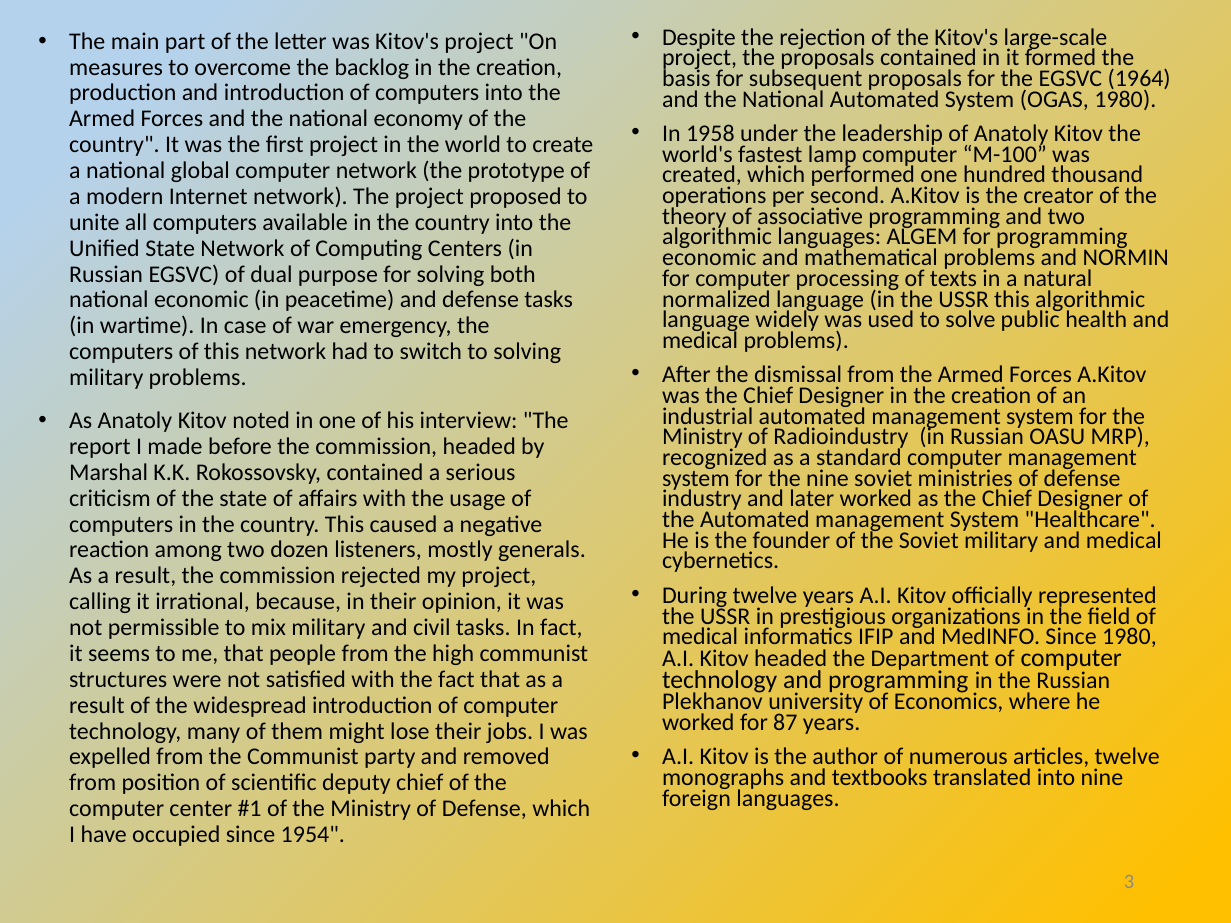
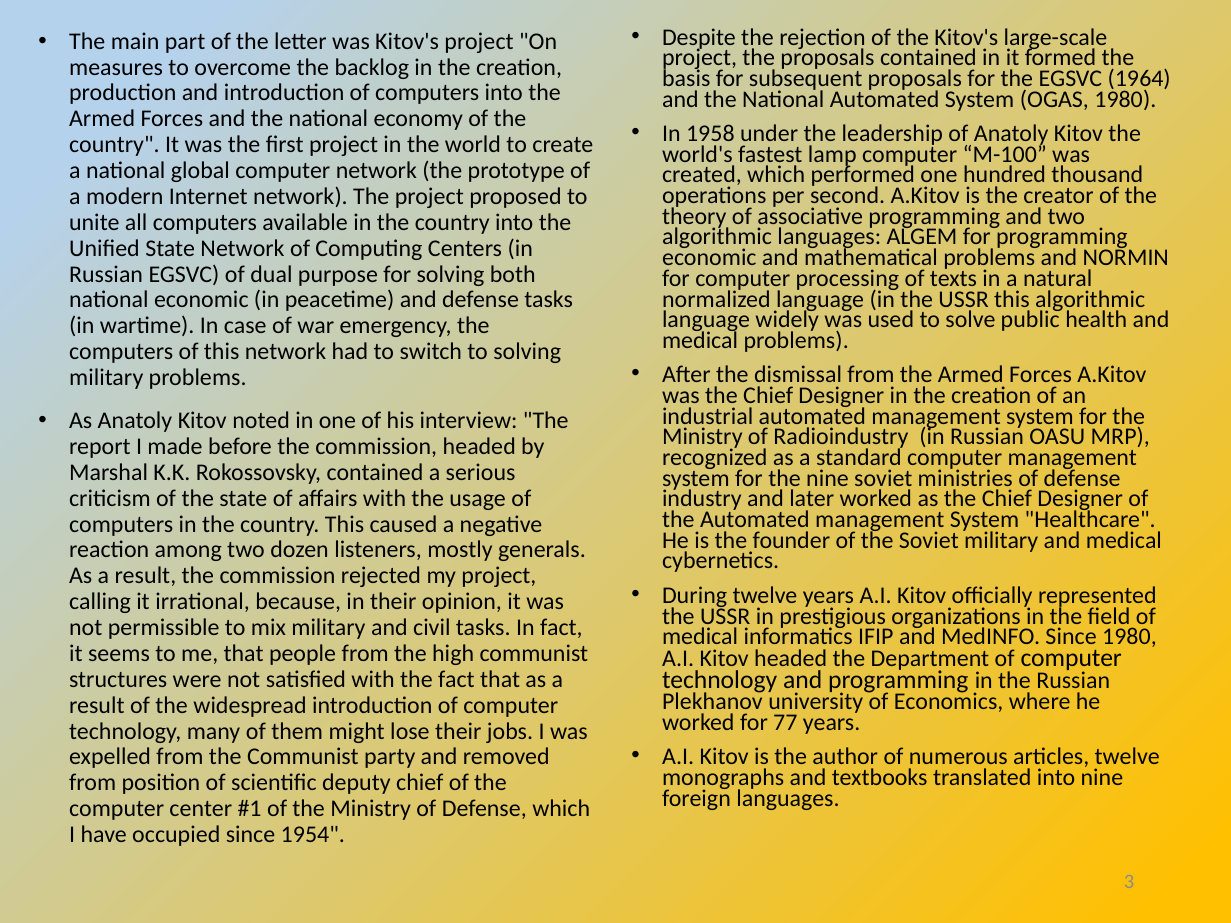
87: 87 -> 77 (785, 723)
